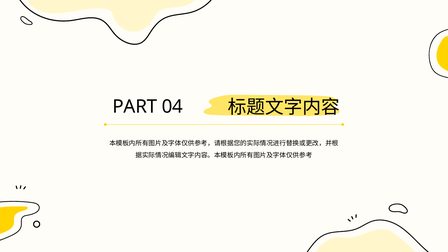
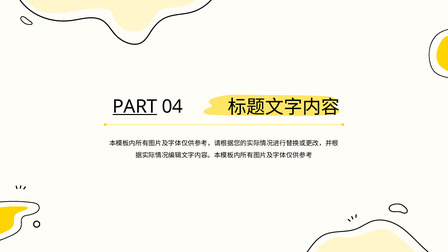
PART underline: none -> present (135, 107)
